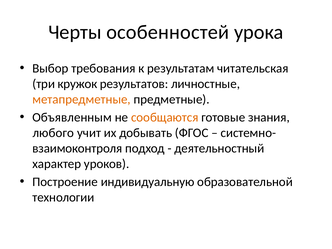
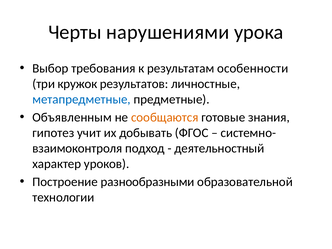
особенностей: особенностей -> нарушениями (168, 32)
читательская: читательская -> особенности (253, 68)
метапредметные colour: orange -> blue (82, 99)
любого: любого -> гипотез (53, 133)
индивидуальную: индивидуальную -> разнообразными (148, 182)
